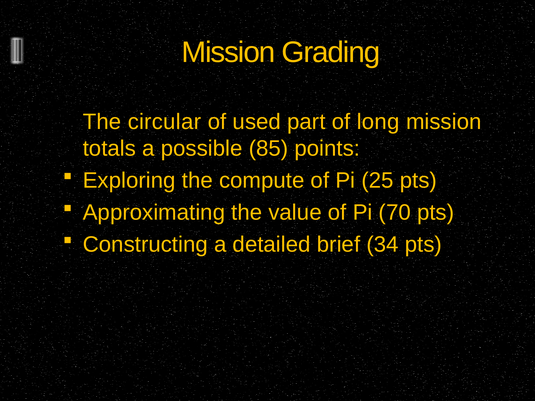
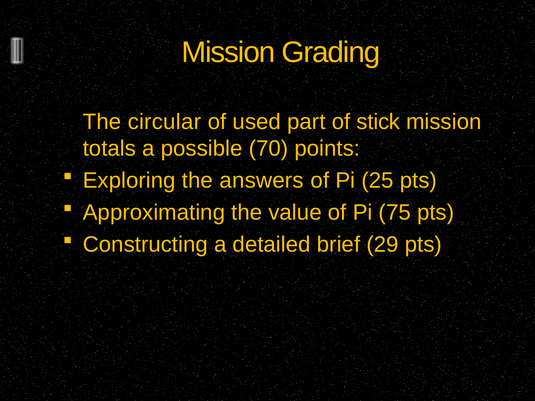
long: long -> stick (378, 122)
85: 85 -> 70 (269, 149)
compute: compute -> answers (262, 181)
70: 70 -> 75 (395, 213)
34: 34 -> 29 (382, 245)
